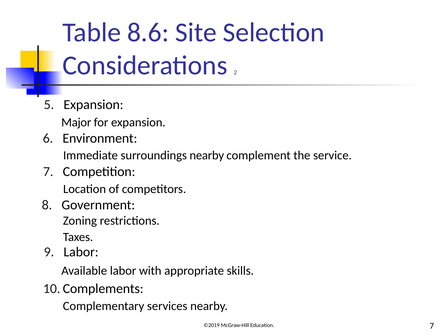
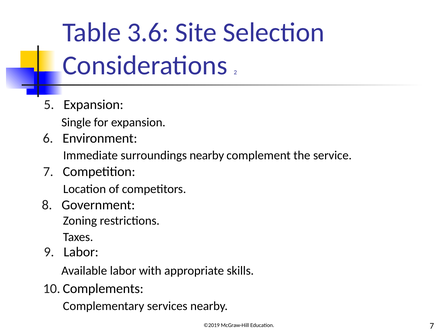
8.6: 8.6 -> 3.6 (148, 33)
Major: Major -> Single (76, 123)
